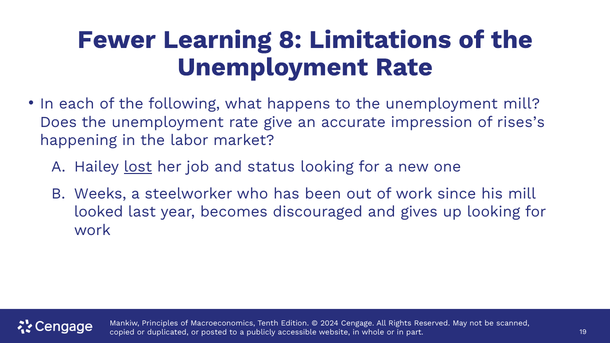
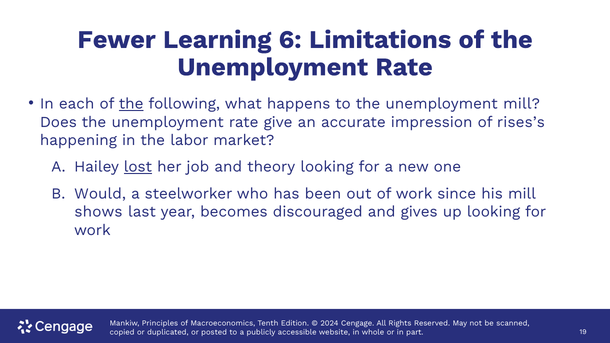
8: 8 -> 6 (290, 40)
the underline: none -> present (131, 104)
status: status -> theory (271, 167)
Weeks: Weeks -> Would (100, 194)
looked: looked -> shows (98, 212)
